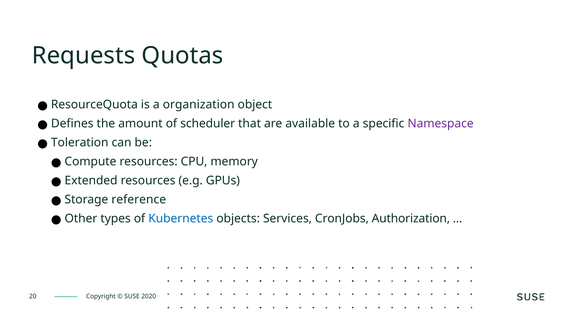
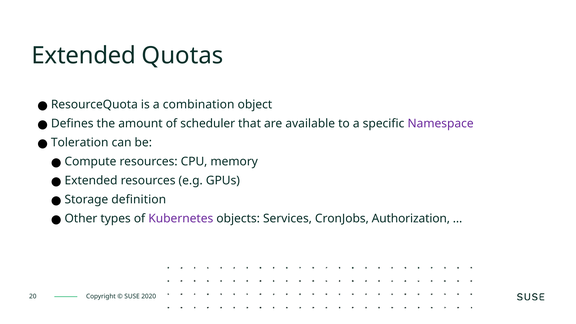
Requests: Requests -> Extended (84, 56)
organization: organization -> combination (199, 105)
reference: reference -> definition (139, 200)
Kubernetes colour: blue -> purple (181, 219)
